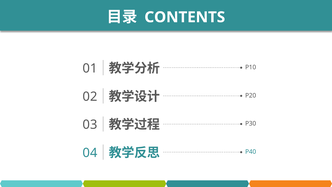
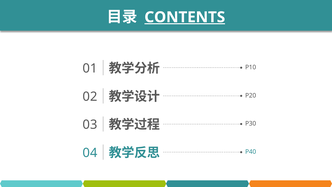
CONTENTS underline: none -> present (185, 17)
